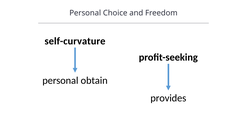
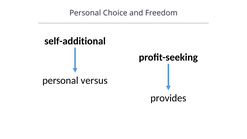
self-curvature: self-curvature -> self-additional (75, 41)
obtain: obtain -> versus (94, 80)
